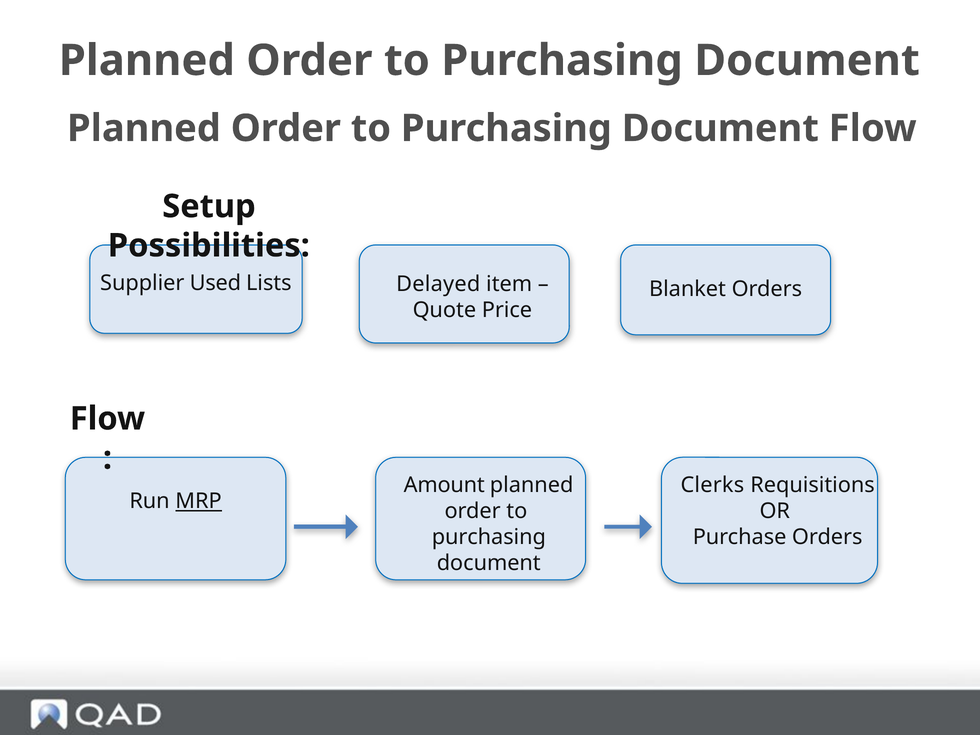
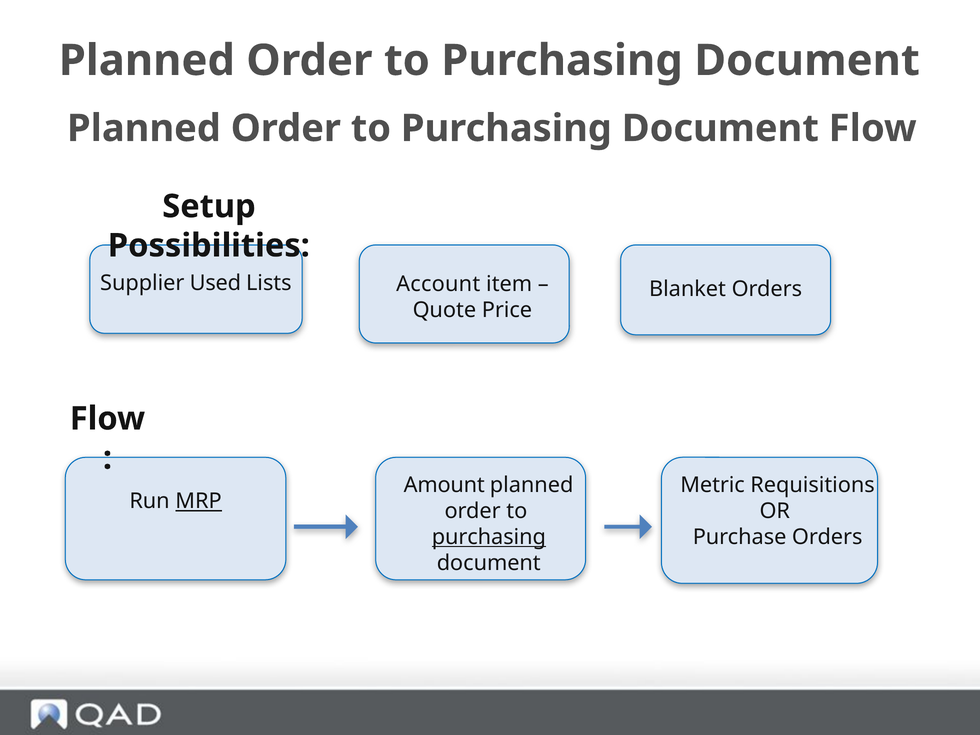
Delayed: Delayed -> Account (438, 284)
Clerks: Clerks -> Metric (713, 485)
purchasing underline: none -> present (489, 537)
